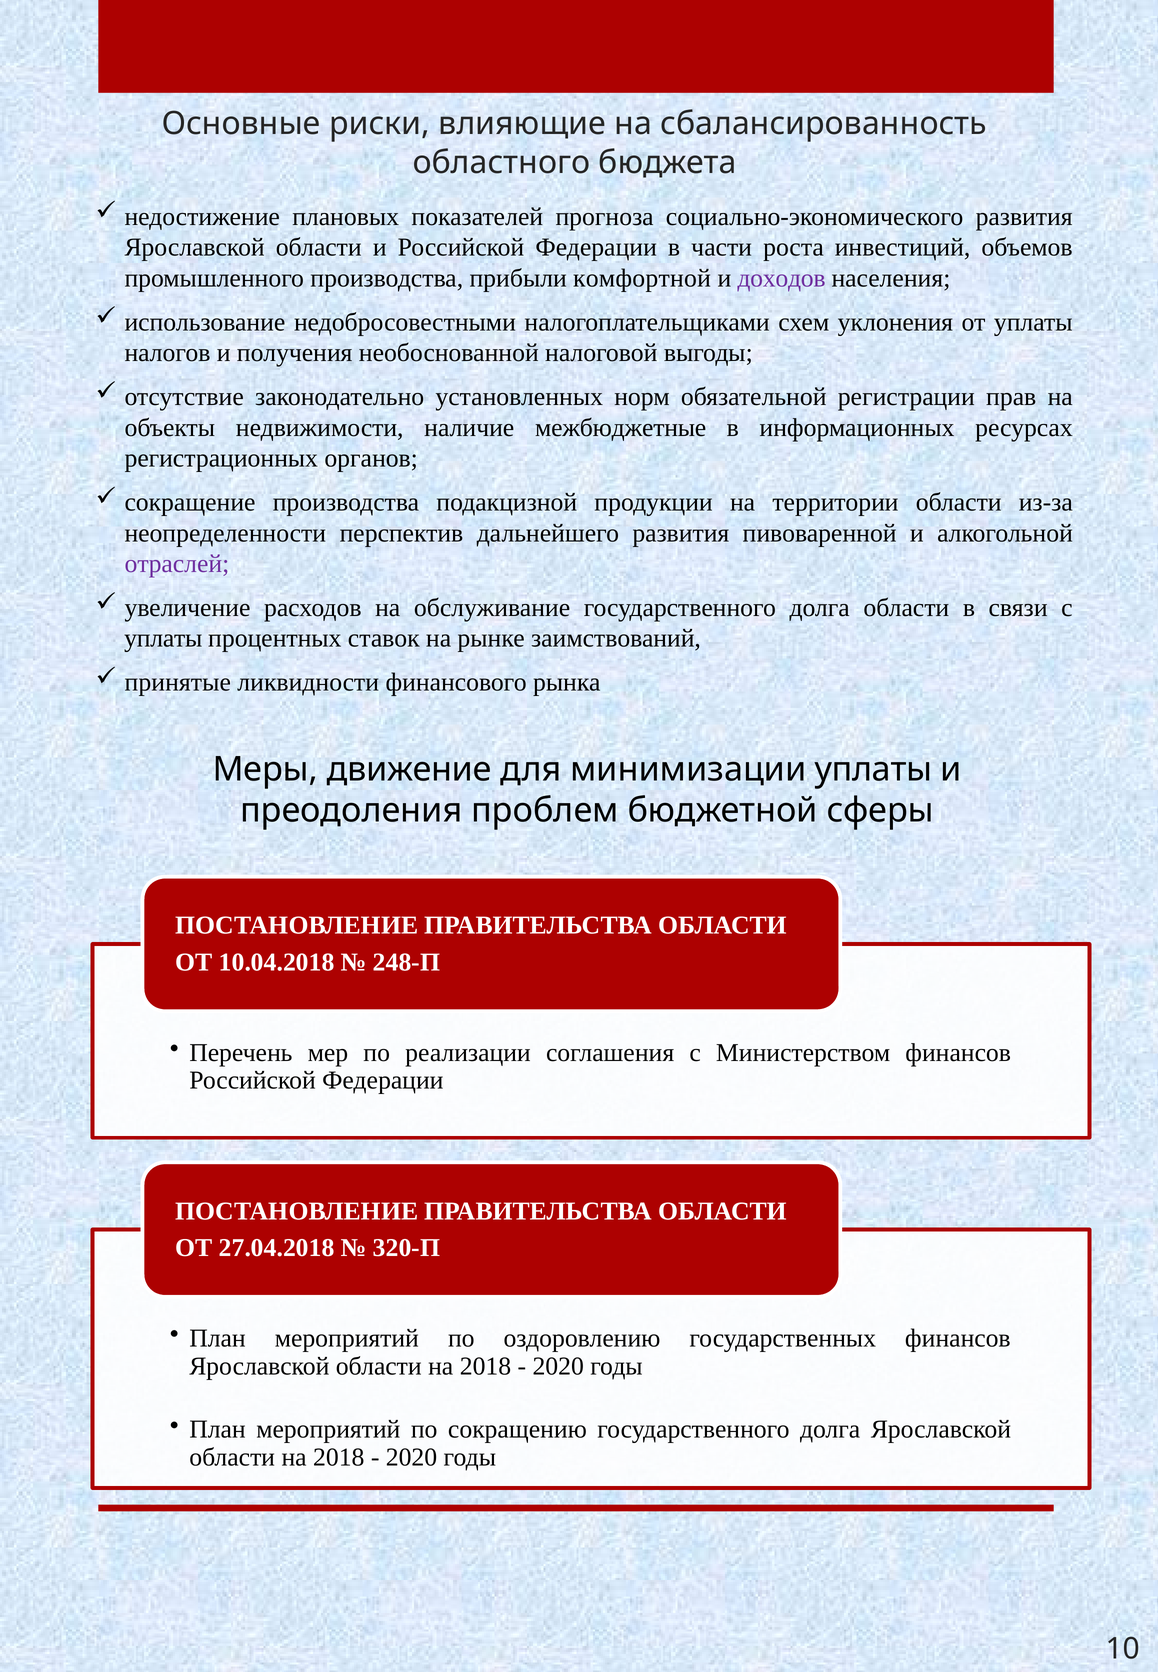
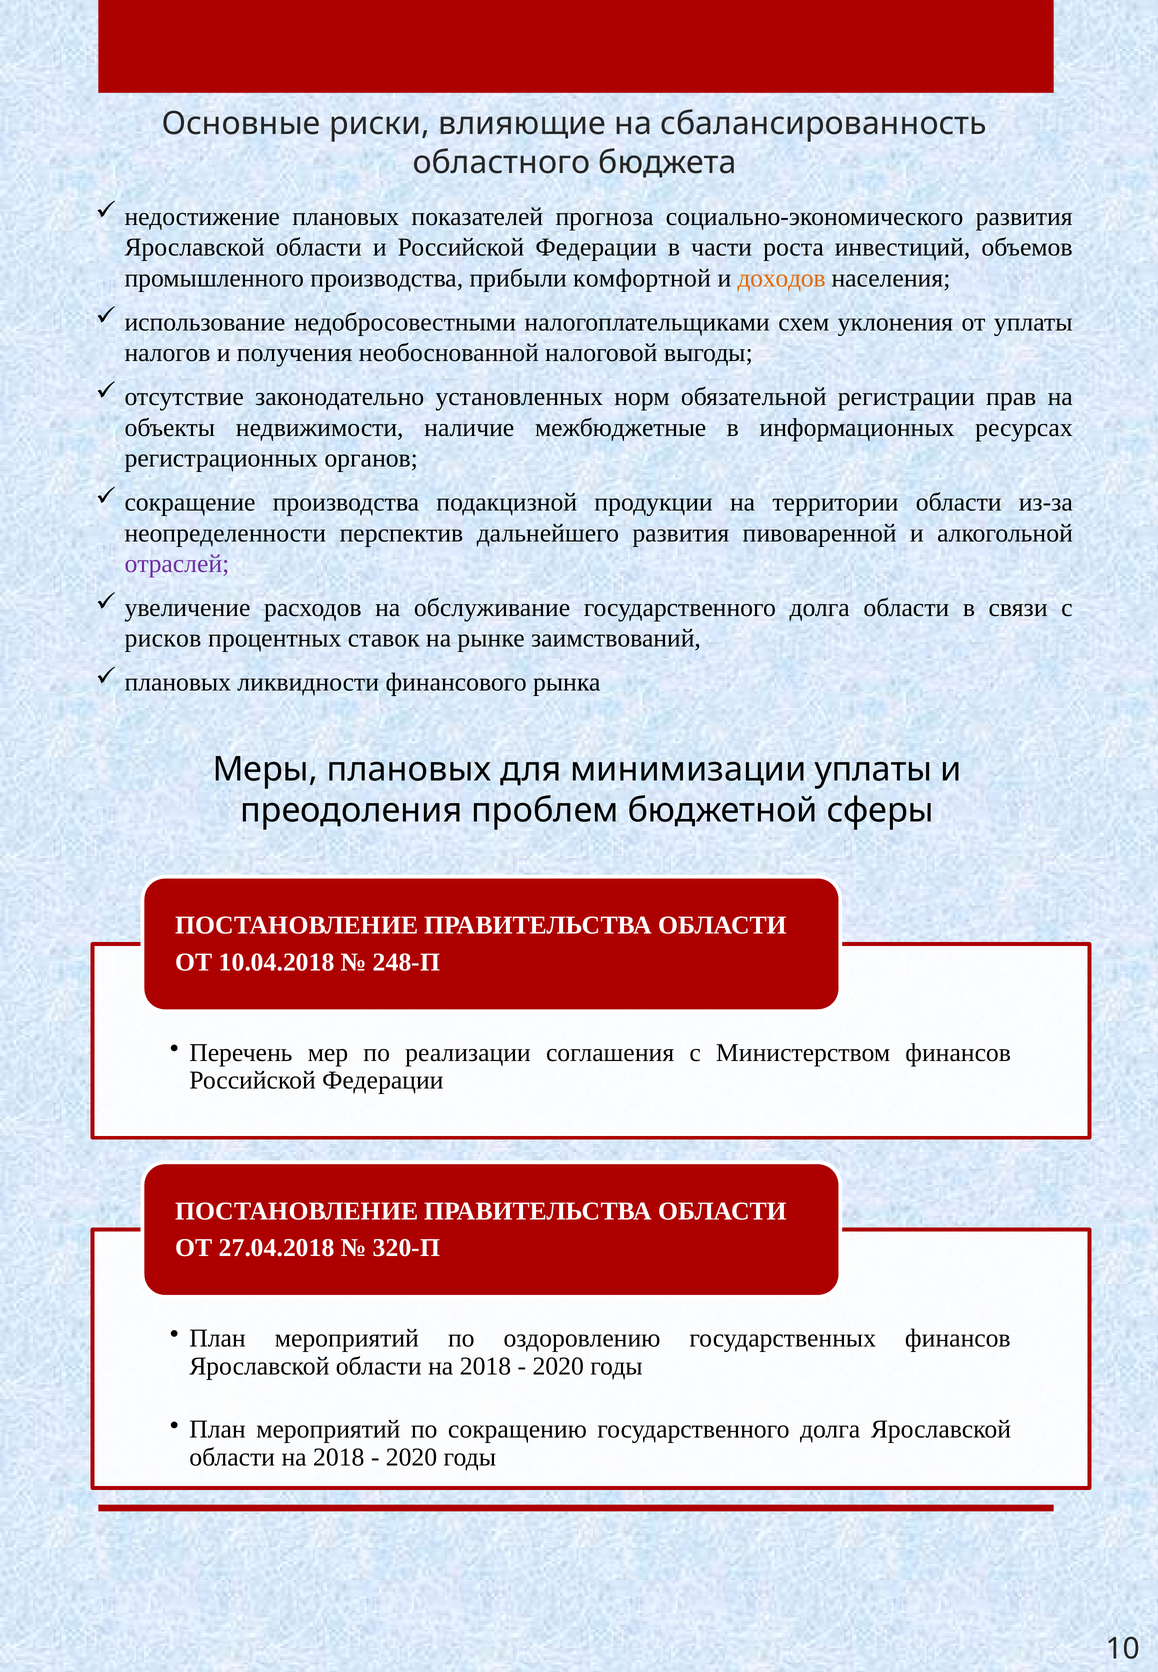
доходов colour: purple -> orange (781, 278)
уплаты: уплаты -> рисков (163, 639)
принятые: принятые -> плановых (178, 683)
Меры движение: движение -> плановых (409, 770)
